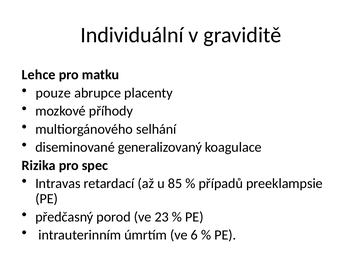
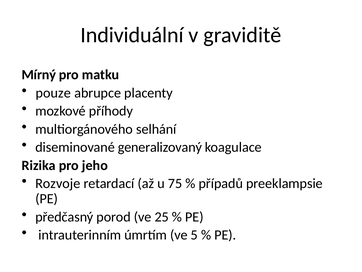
Lehce: Lehce -> Mírný (39, 75)
spec: spec -> jeho (95, 165)
Intravas: Intravas -> Rozvoje (58, 183)
85: 85 -> 75 (175, 183)
23: 23 -> 25 (162, 217)
6: 6 -> 5 (194, 235)
